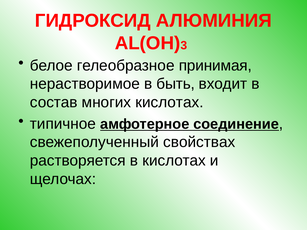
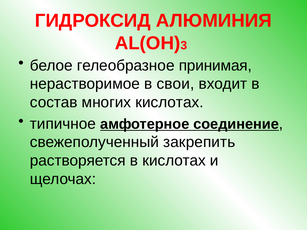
быть: быть -> свои (175, 84)
свойствах: свойствах -> закрепить (199, 142)
